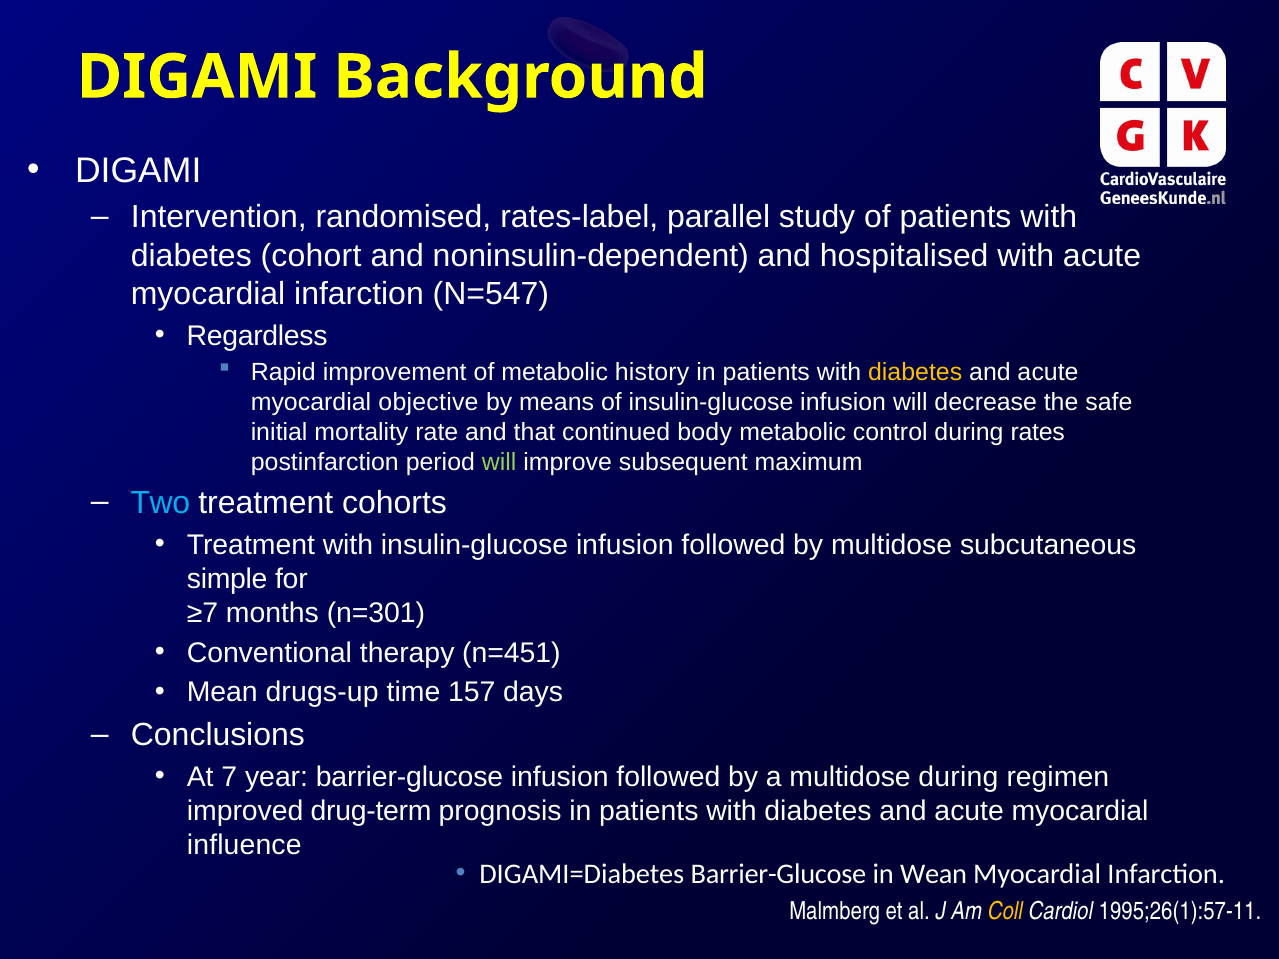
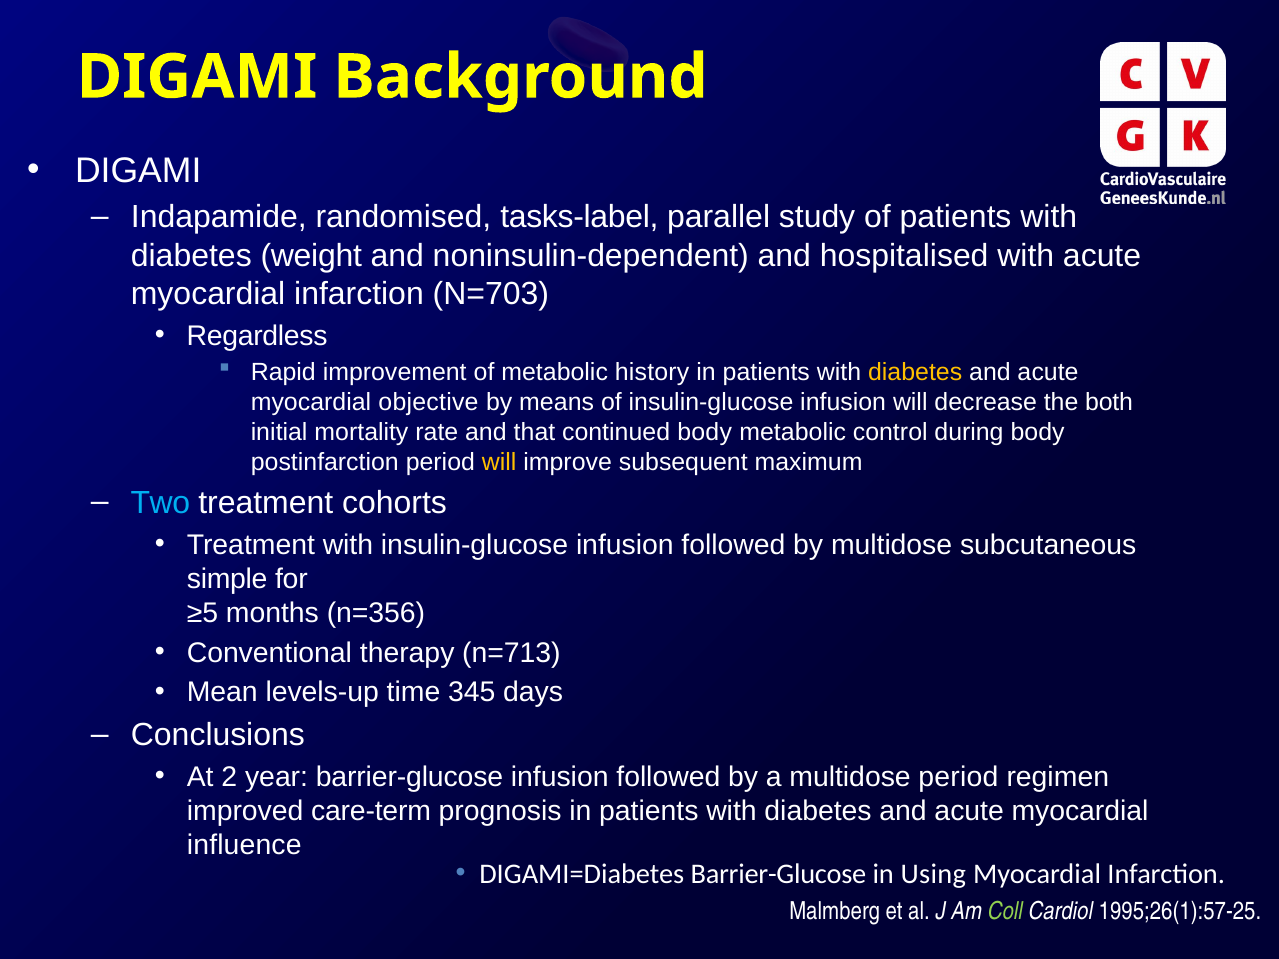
Intervention: Intervention -> Indapamide (219, 218)
rates-label: rates-label -> tasks-label (579, 218)
cohort: cohort -> weight (311, 256)
N=547: N=547 -> N=703 (491, 294)
safe: safe -> both (1109, 402)
during rates: rates -> body (1038, 432)
will colour: light green -> yellow (499, 462)
≥7: ≥7 -> ≥5 (203, 613)
n=301: n=301 -> n=356 (376, 613)
n=451: n=451 -> n=713 (511, 653)
drugs-up: drugs-up -> levels-up (322, 693)
157: 157 -> 345 (472, 693)
7: 7 -> 2 (229, 777)
multidose during: during -> period (958, 777)
drug-term: drug-term -> care-term (371, 811)
Wean: Wean -> Using (933, 874)
Coll colour: yellow -> light green (1005, 912)
1995;26(1):57-11: 1995;26(1):57-11 -> 1995;26(1):57-25 (1180, 912)
